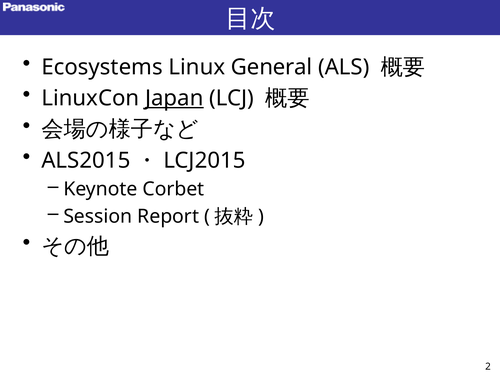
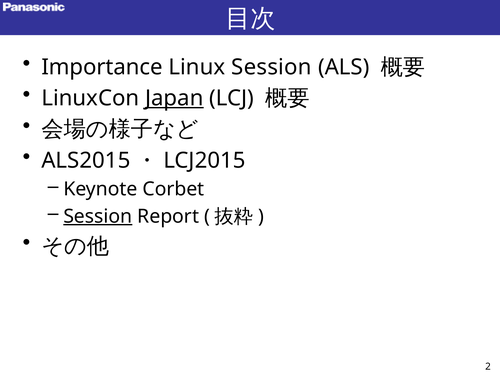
Ecosystems: Ecosystems -> Importance (102, 67)
Linux General: General -> Session (271, 67)
Session underline: none -> present (98, 216)
